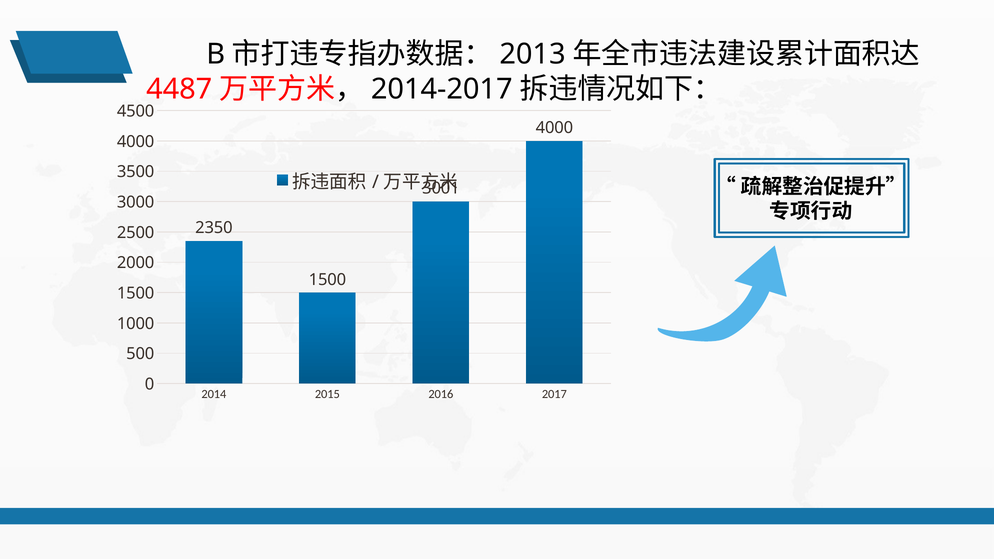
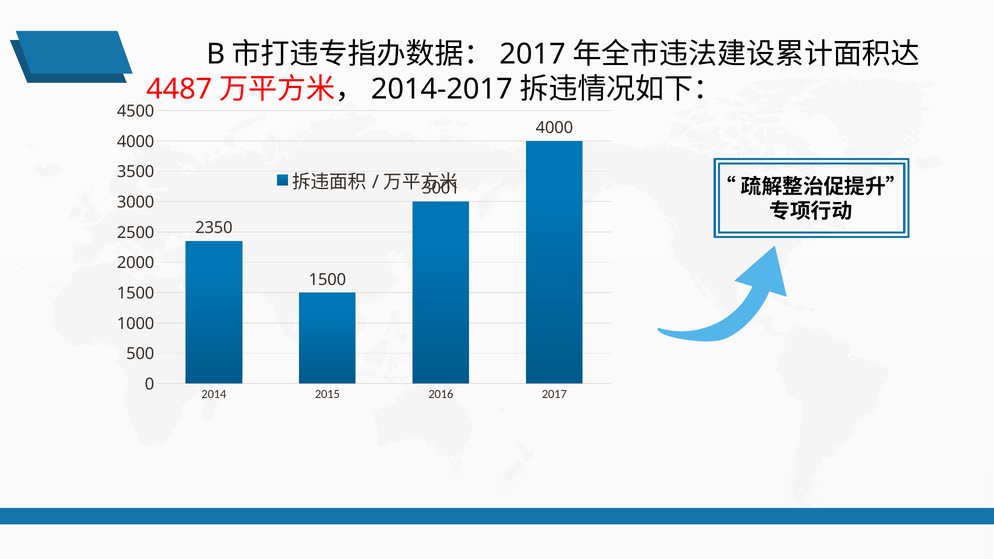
2013: 2013 -> 2017 (532, 54)
